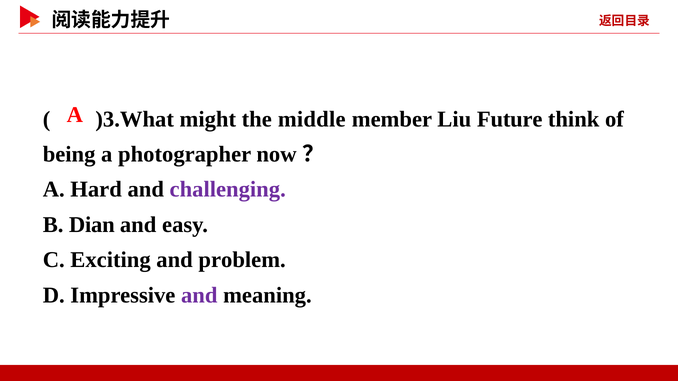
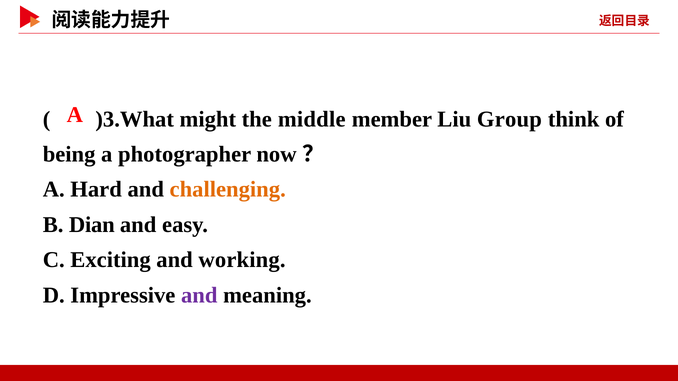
Future: Future -> Group (509, 119)
challenging colour: purple -> orange (228, 190)
problem: problem -> working (242, 260)
